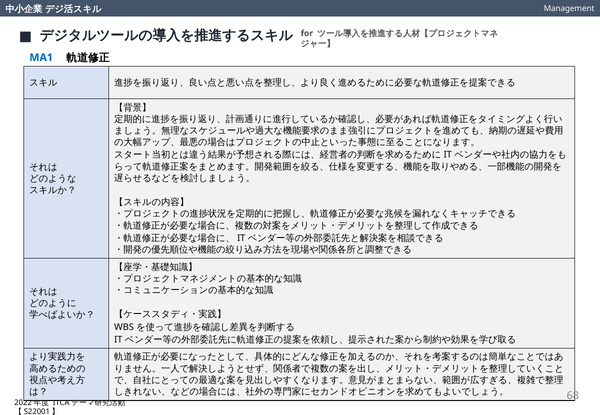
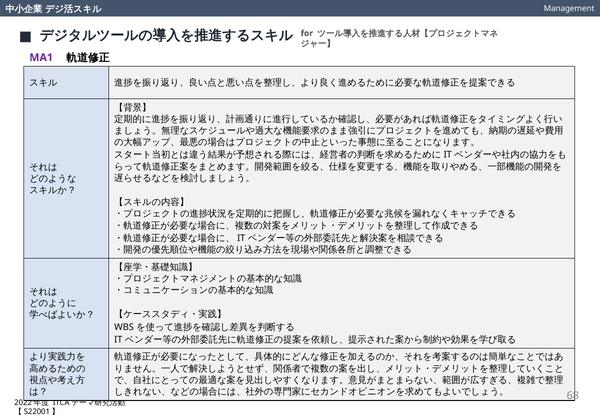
MA1 colour: blue -> purple (41, 58)
